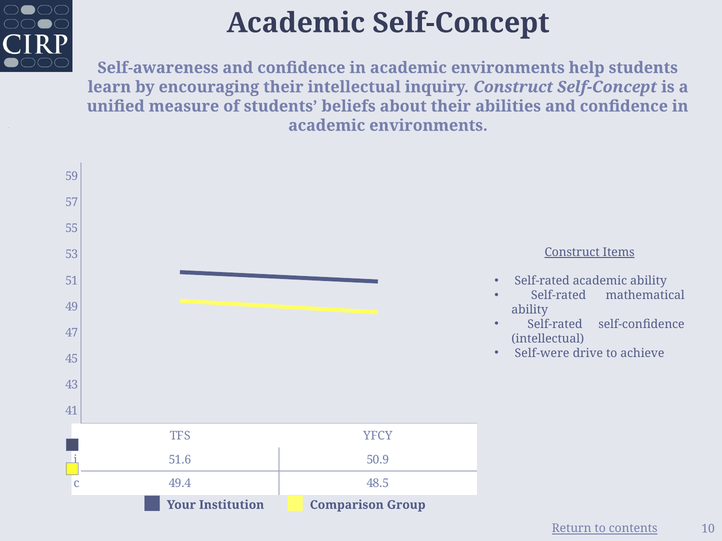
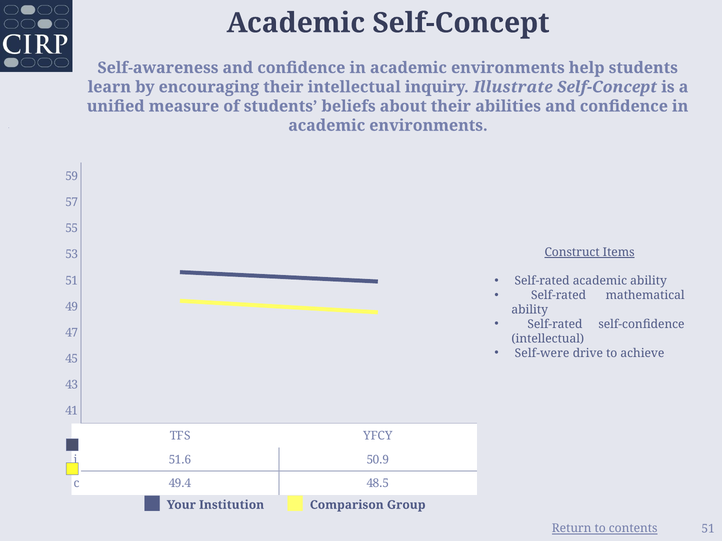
inquiry Construct: Construct -> Illustrate (513, 87)
10: 10 -> 51 (708, 529)
